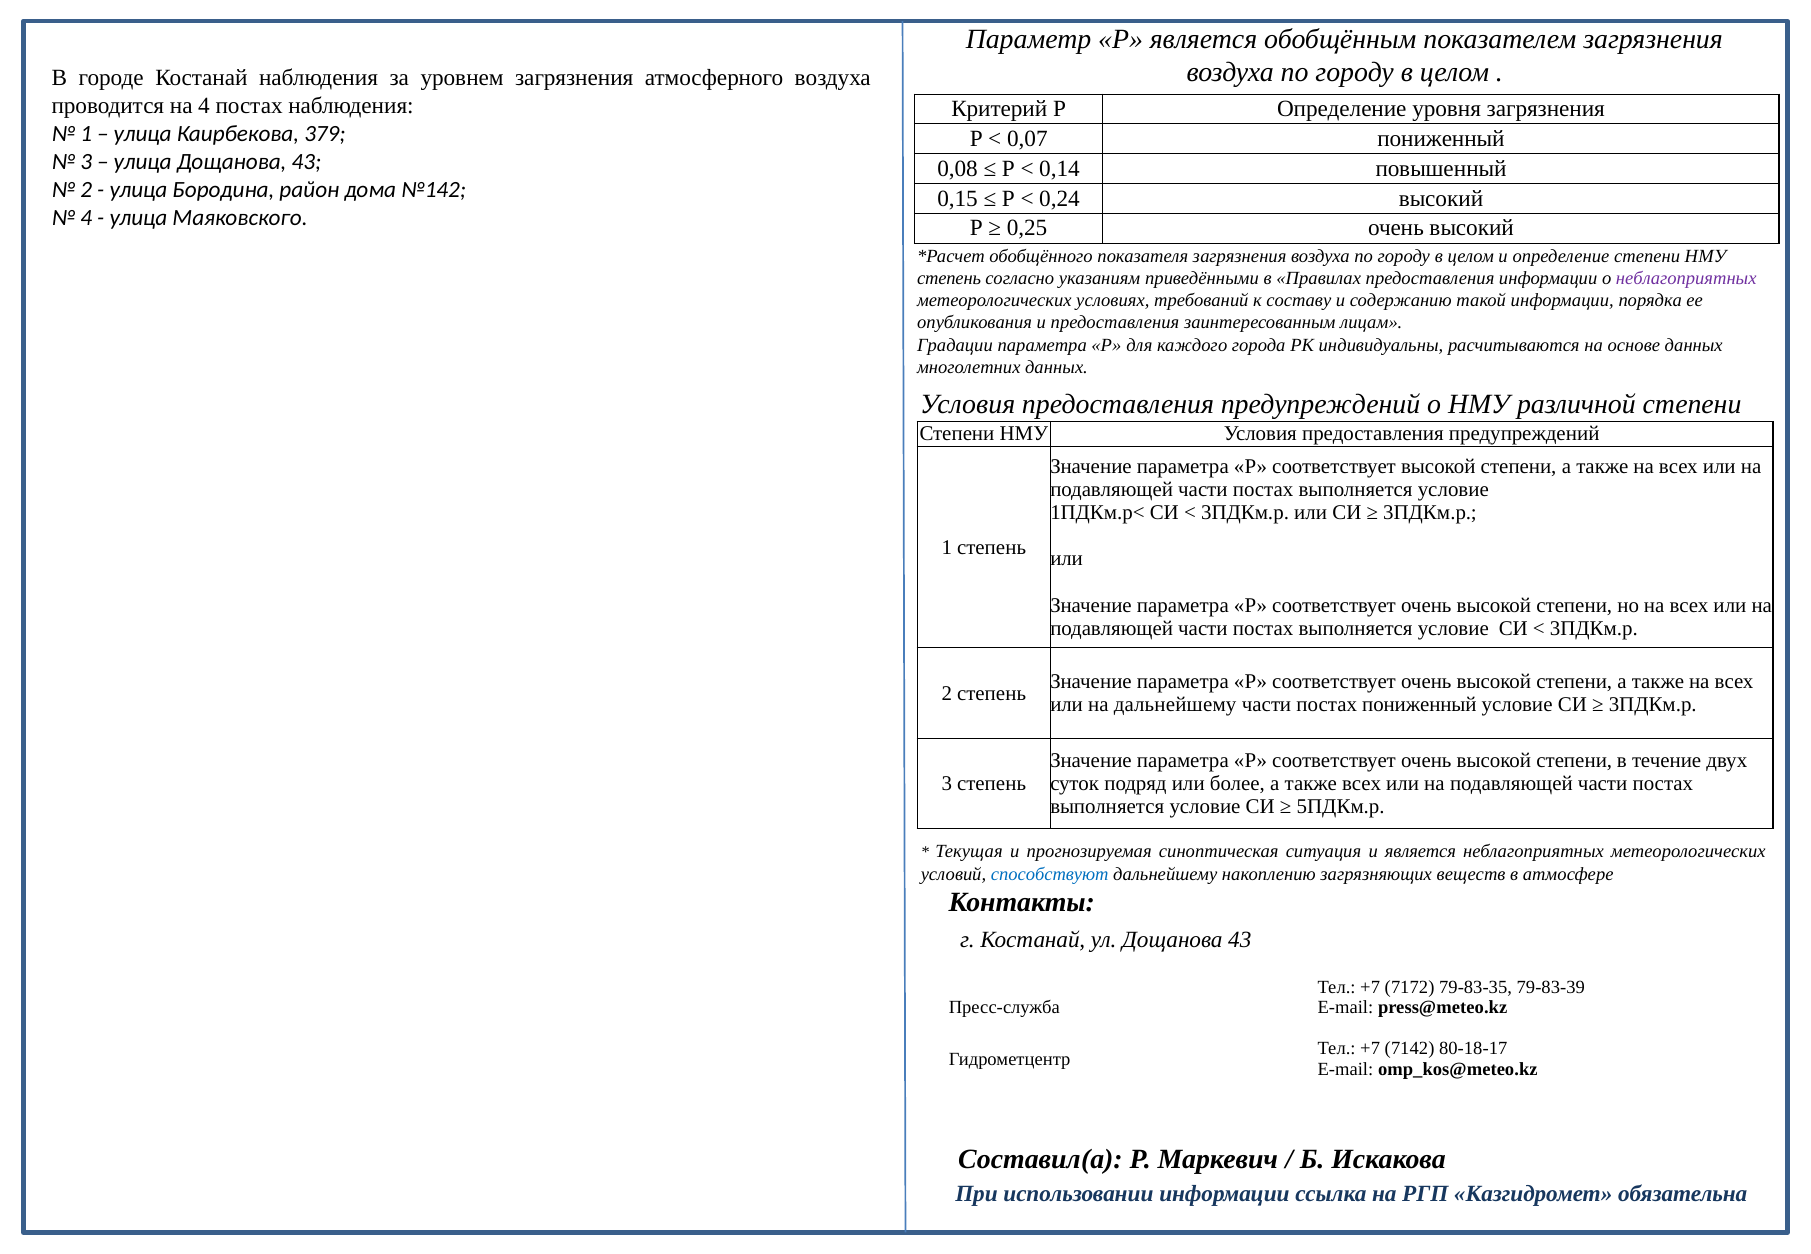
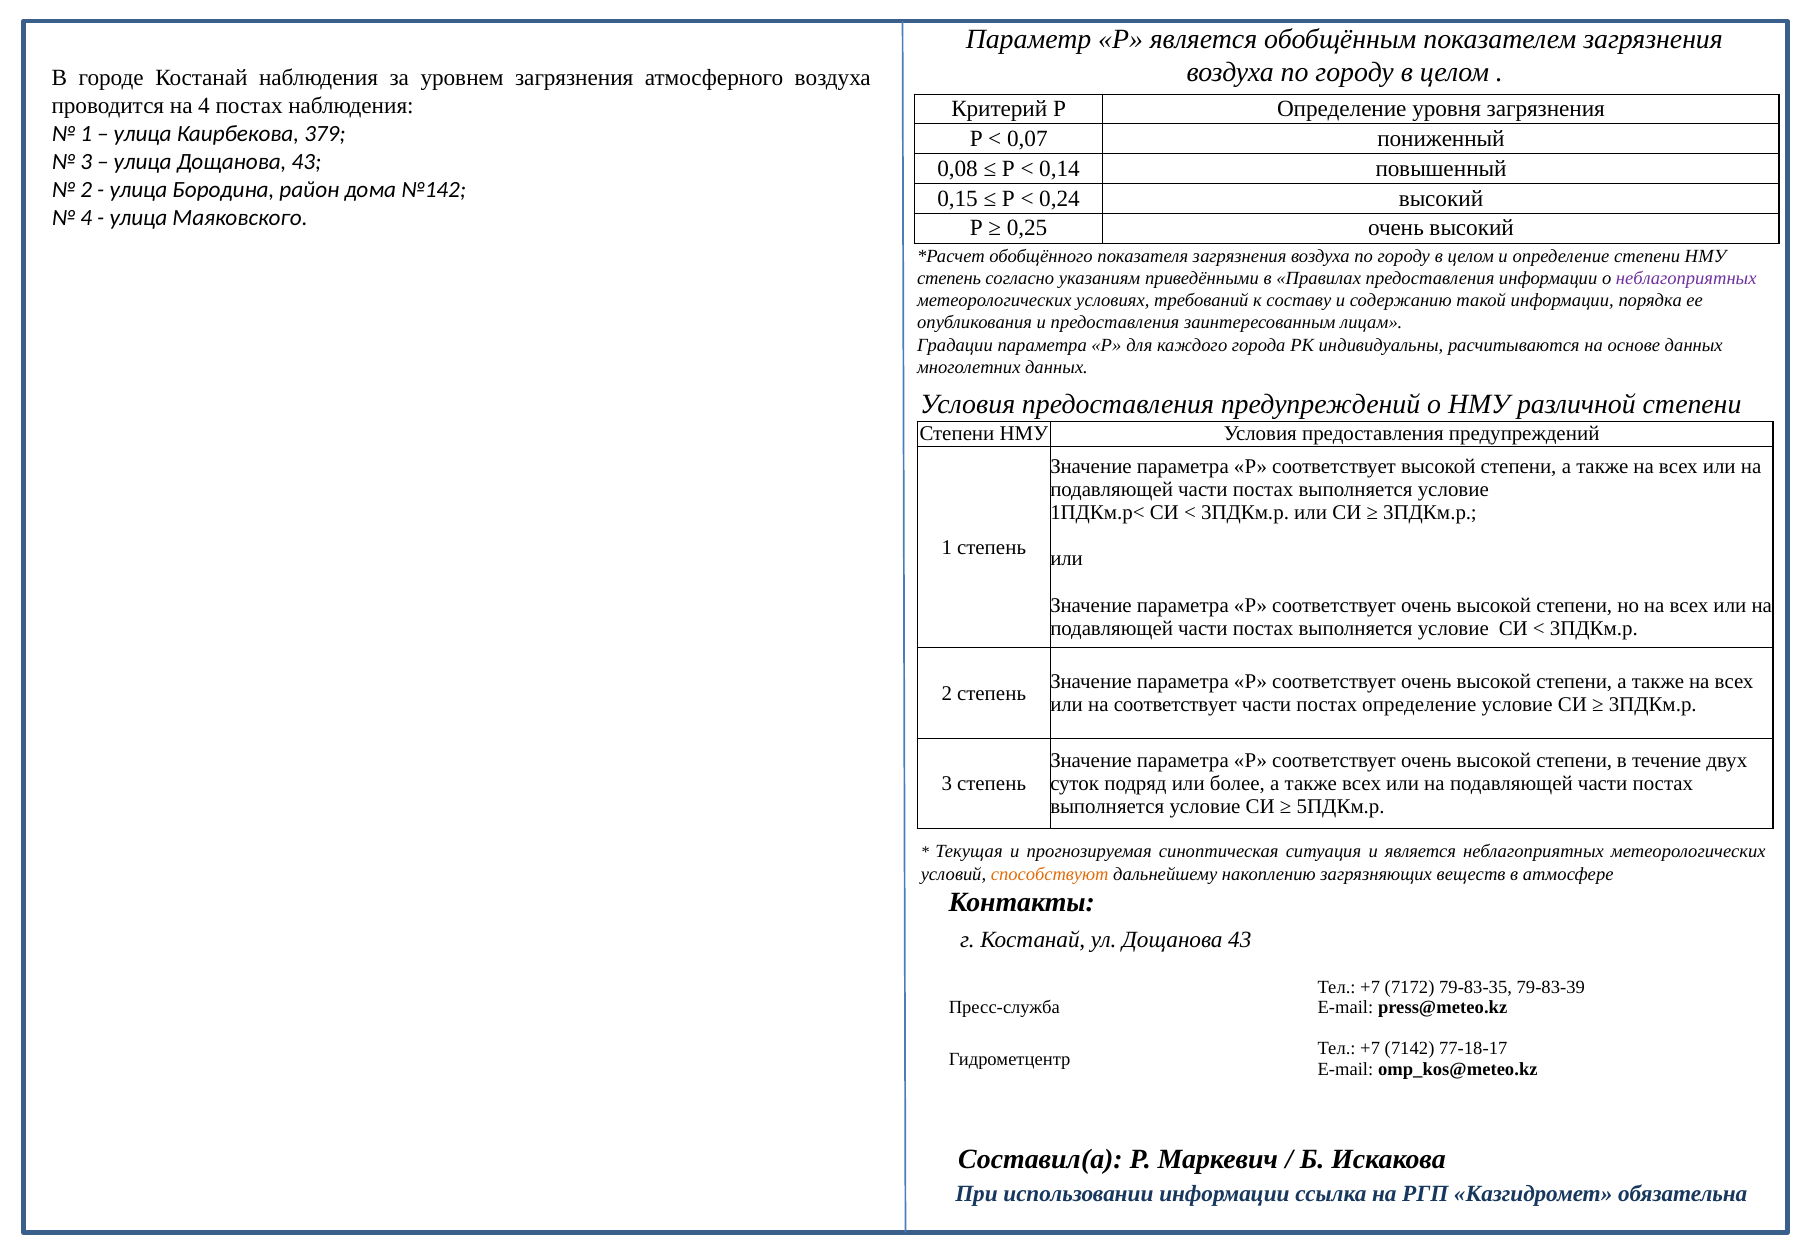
на дальнейшему: дальнейшему -> соответствует (1175, 705)
постах пониженный: пониженный -> определение (1419, 705)
способствуют colour: blue -> orange (1050, 874)
80-18-17: 80-18-17 -> 77-18-17 (1473, 1048)
